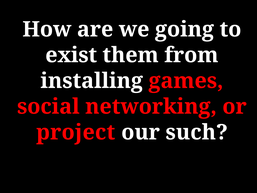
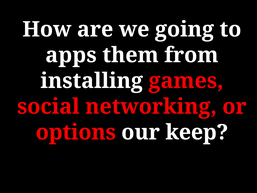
exist: exist -> apps (71, 55)
project: project -> options (76, 132)
such: such -> keep (197, 132)
